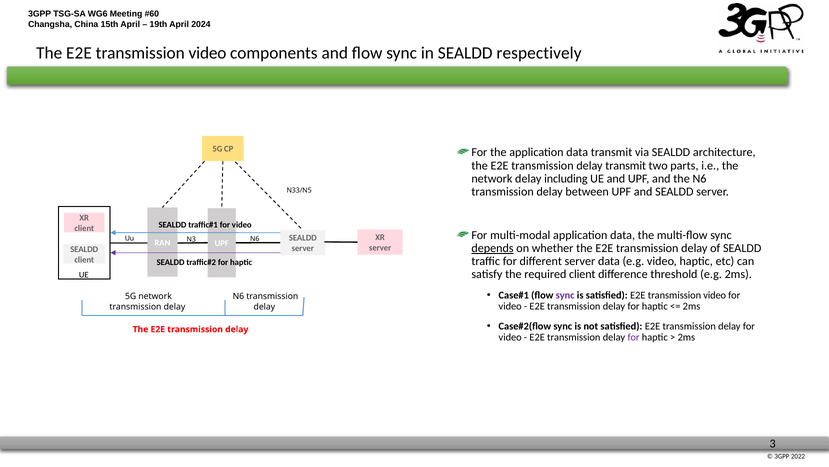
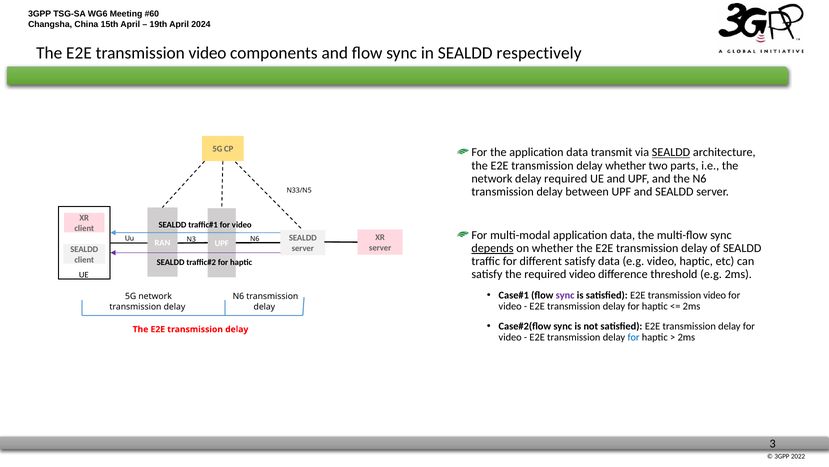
SEALDD underline: none -> present (671, 152)
delay transmit: transmit -> whether (626, 165)
delay including: including -> required (566, 178)
different server: server -> satisfy (580, 261)
required client: client -> video (582, 274)
for colour: purple -> blue (634, 337)
